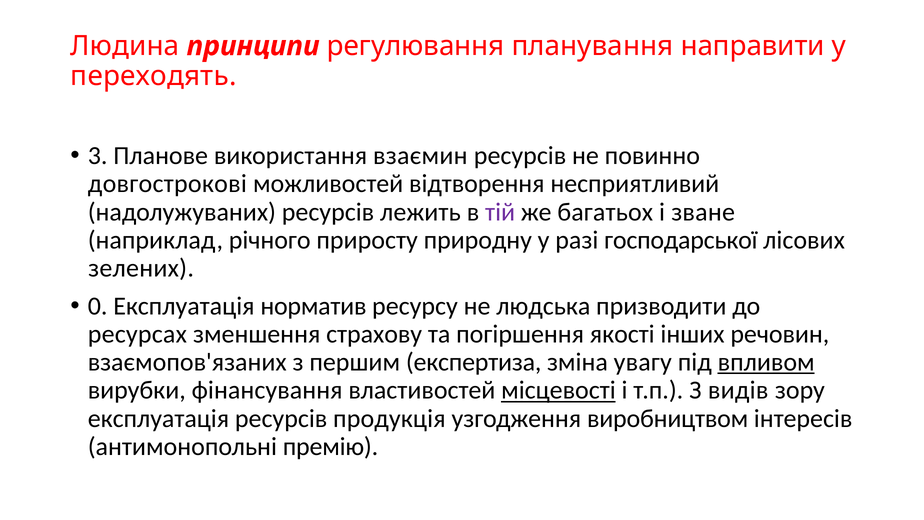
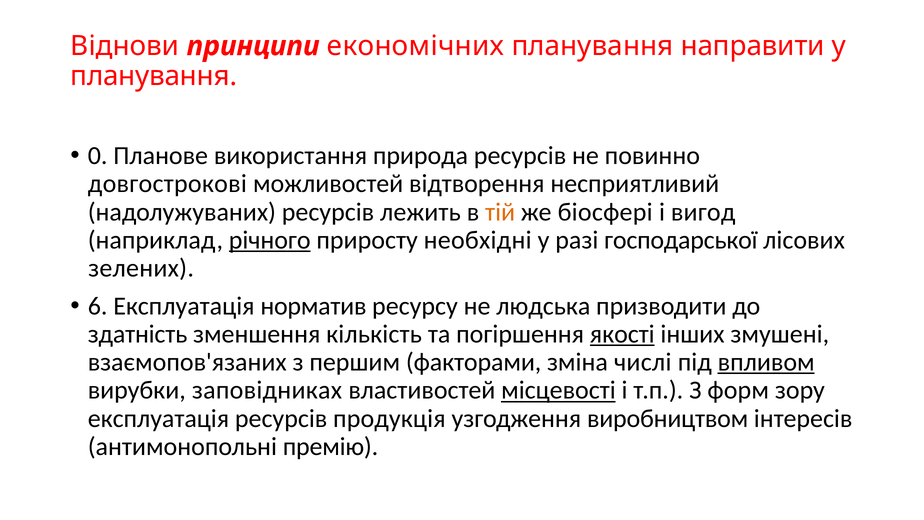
Людина: Людина -> Віднови (125, 46)
регулювання: регулювання -> економічних (416, 46)
переходять: переходять -> планування (154, 76)
3: 3 -> 0 (98, 156)
взаємин: взаємин -> природа (420, 156)
тій colour: purple -> orange (500, 212)
багатьох: багатьох -> біосфері (605, 212)
зване: зване -> вигод (703, 212)
річного underline: none -> present (270, 240)
природну: природну -> необхідні (478, 240)
0: 0 -> 6 (98, 306)
ресурсах: ресурсах -> здатність (138, 334)
страхову: страхову -> кількість (374, 334)
якості underline: none -> present (622, 334)
речовин: речовин -> змушені (780, 334)
експертиза: експертиза -> факторами (474, 362)
увагу: увагу -> числі (643, 362)
фінансування: фінансування -> заповідниках (267, 390)
видів: видів -> форм (738, 390)
